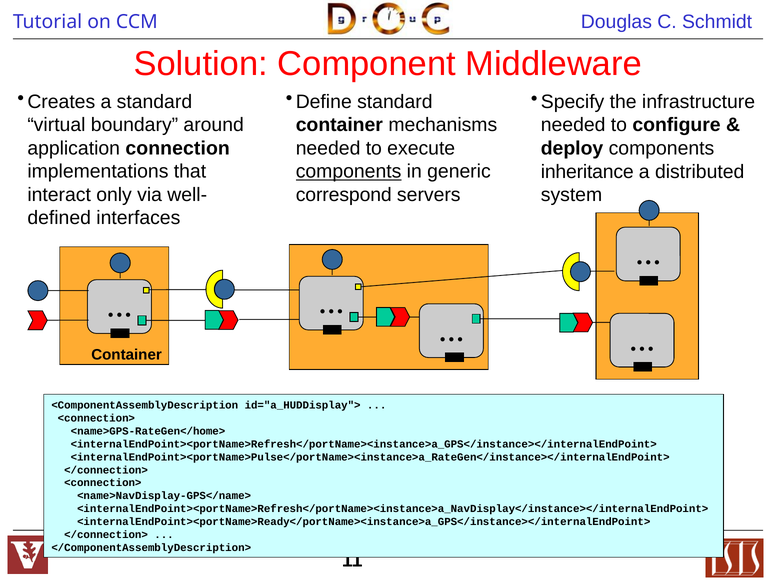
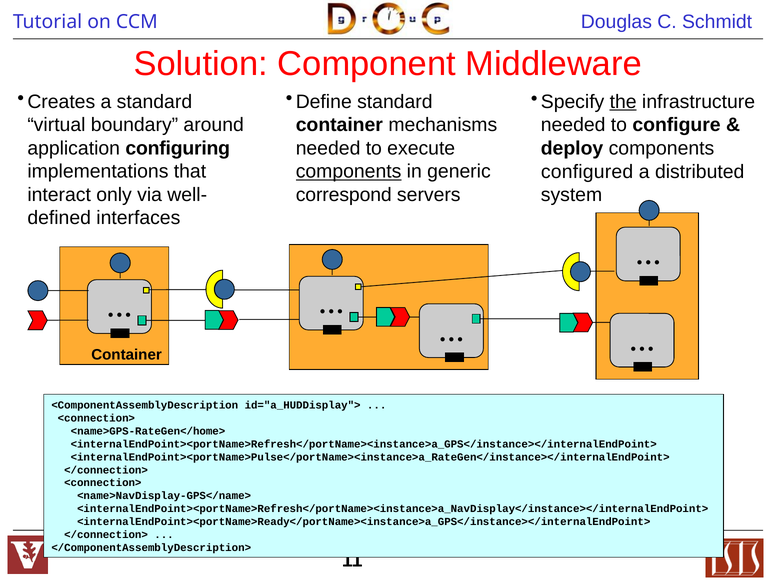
the underline: none -> present (623, 102)
connection: connection -> configuring (178, 148)
inheritance: inheritance -> configured (587, 172)
